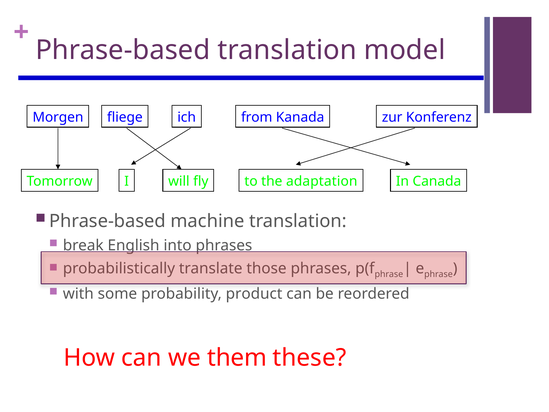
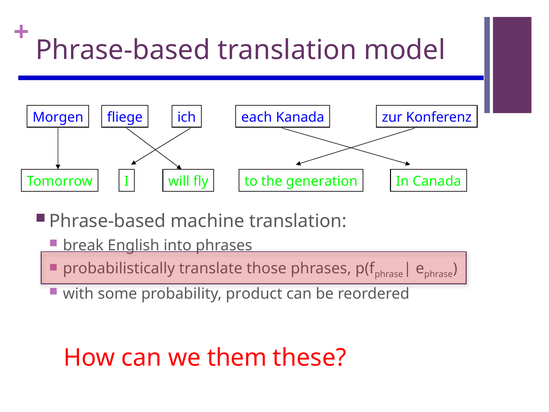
from: from -> each (257, 117)
adaptation: adaptation -> generation (322, 181)
